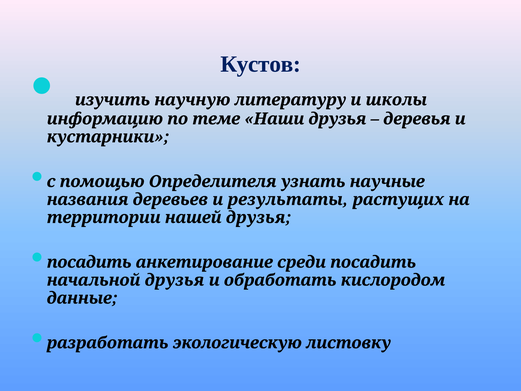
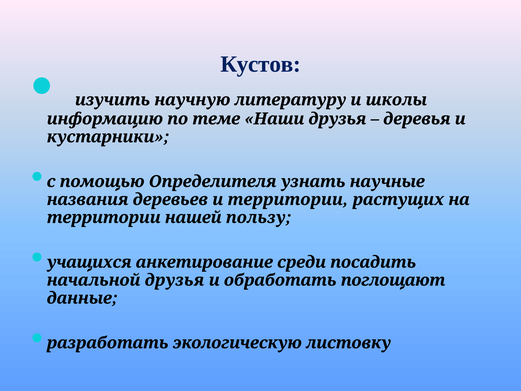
и результаты: результаты -> территории (288, 199)
нашей друзья: друзья -> пользу (259, 217)
посадить: посадить -> учащихся (89, 262)
кислородом: кислородом -> поглощают (393, 280)
